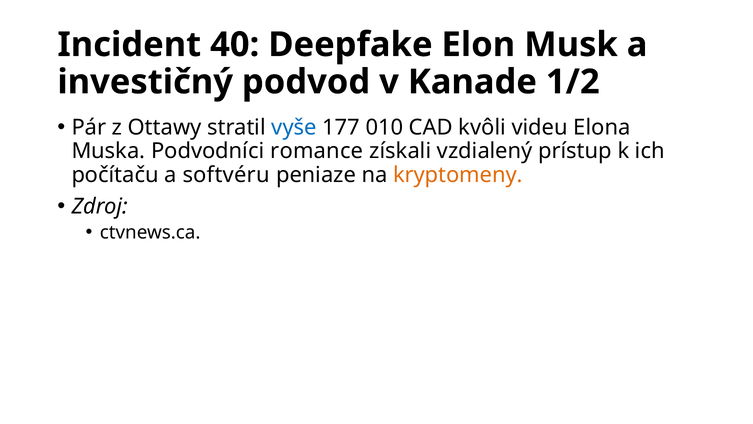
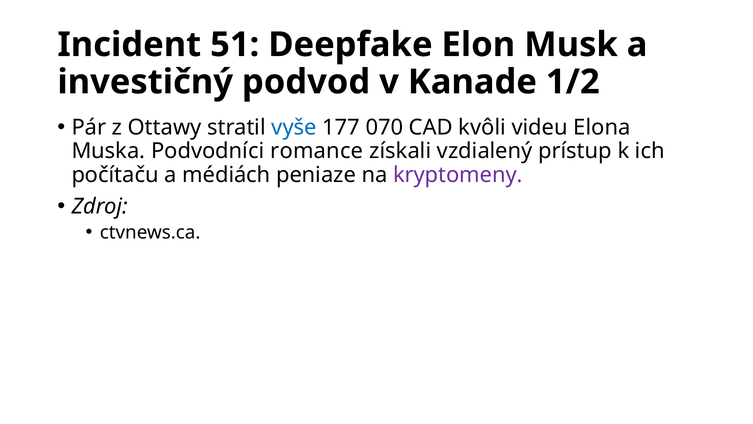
40: 40 -> 51 (235, 45)
010: 010 -> 070 (384, 127)
softvéru: softvéru -> médiách (226, 175)
kryptomeny colour: orange -> purple (458, 175)
